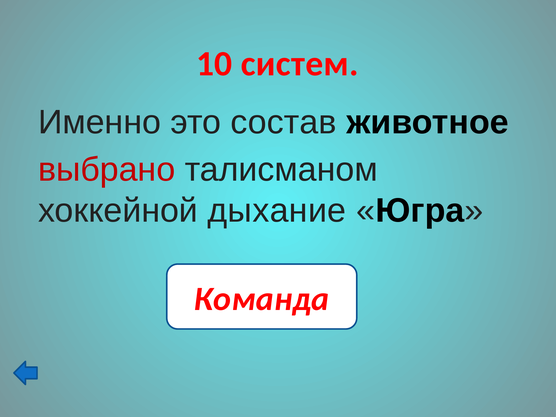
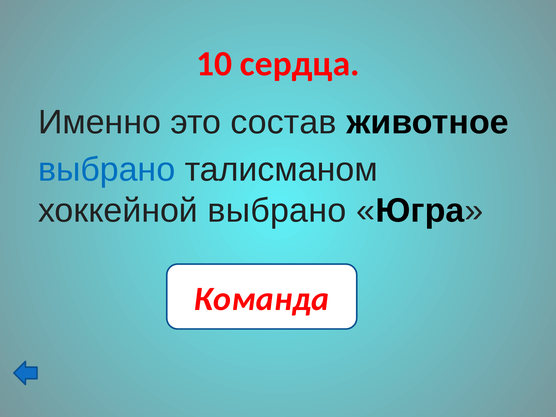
систем: систем -> сердца (300, 64)
выбрано colour: red -> blue (107, 170)
хоккейной дыхание: дыхание -> выбрано (277, 211)
